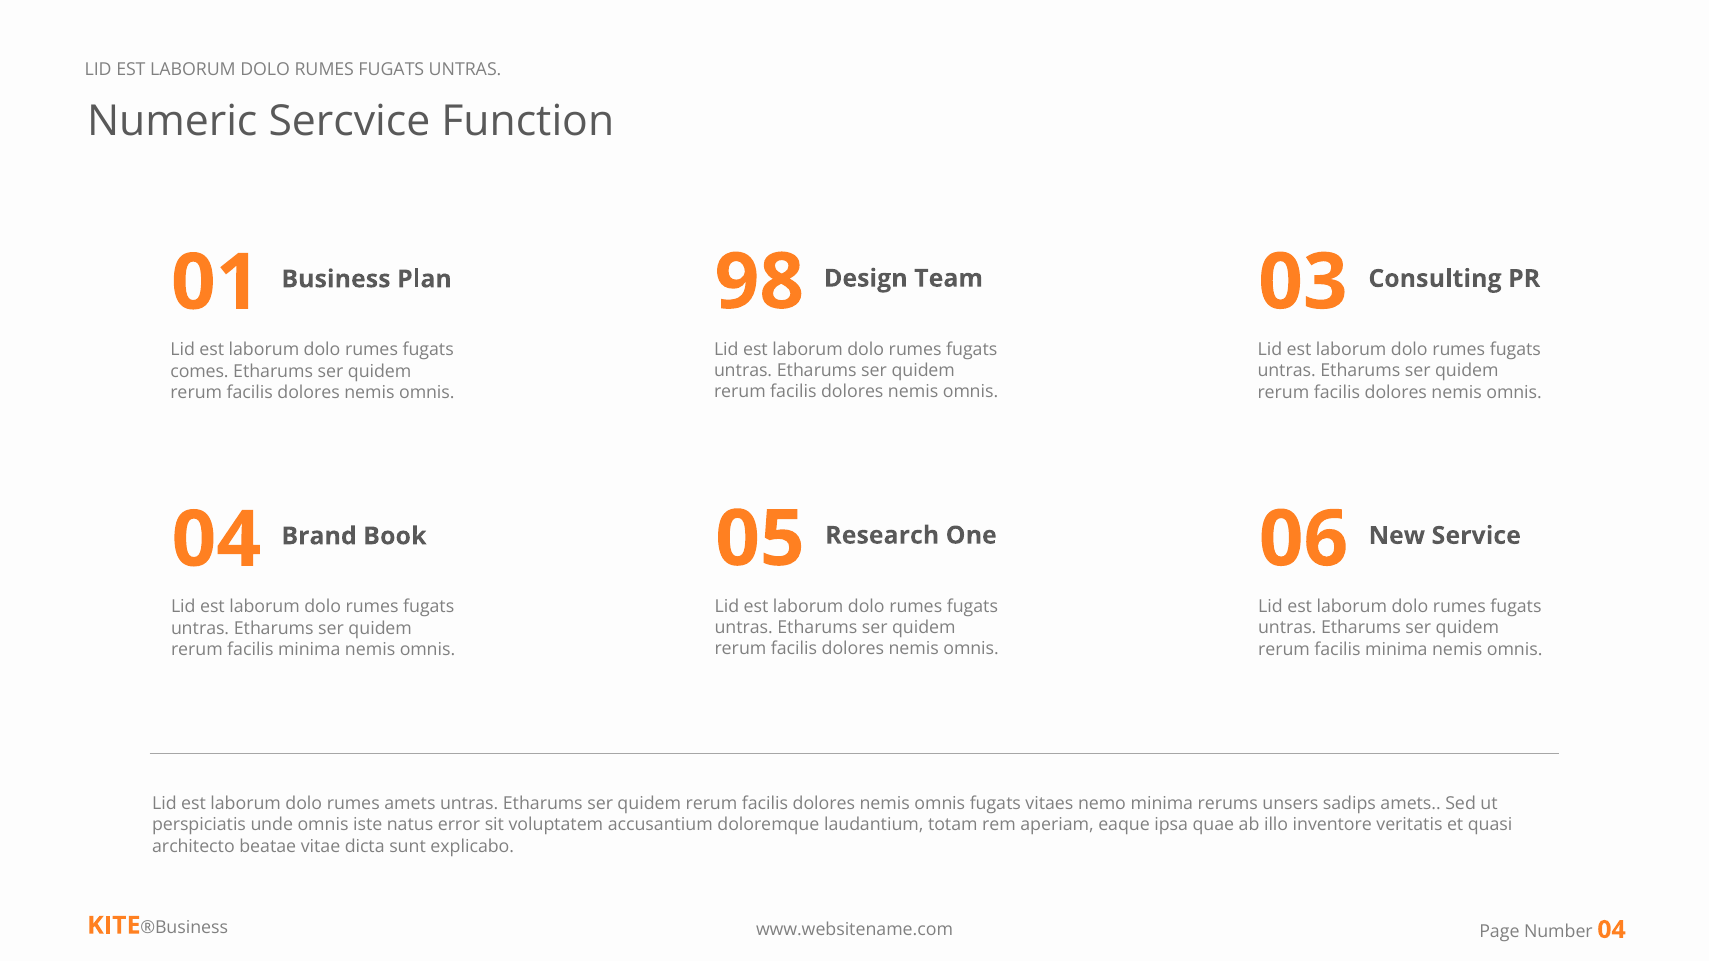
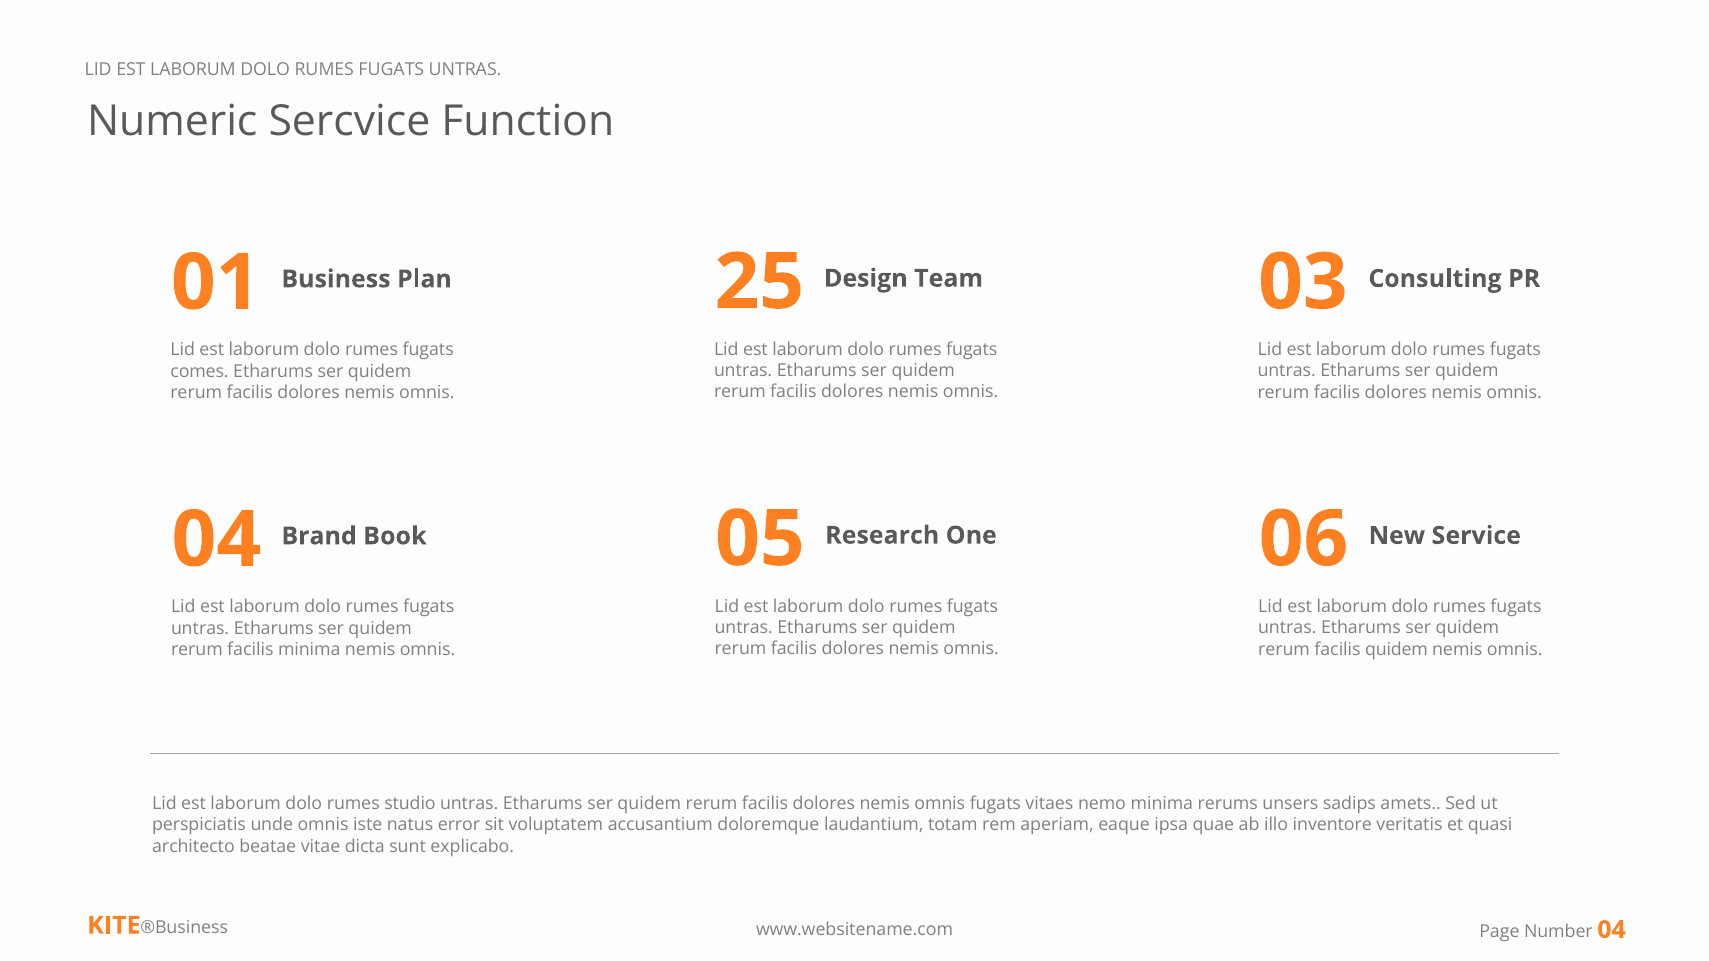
98: 98 -> 25 (759, 282)
minima: minima -> quidem (1396, 649)
rumes amets: amets -> studio (410, 804)
